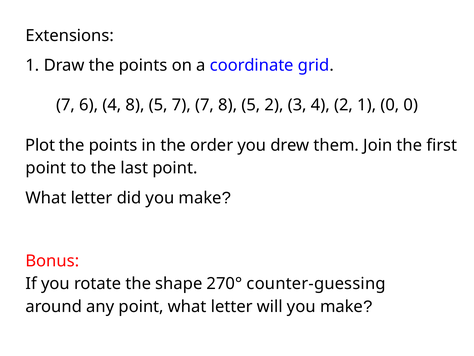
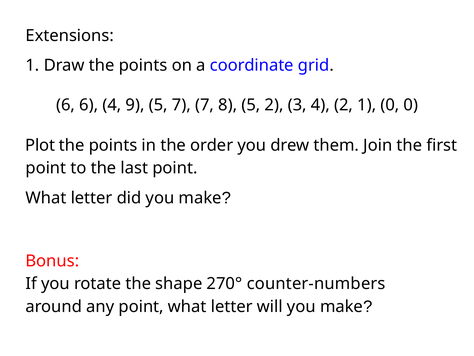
7: 7 -> 6 (66, 105)
4 8: 8 -> 9 (135, 105)
counter-guessing: counter-guessing -> counter-numbers (316, 283)
